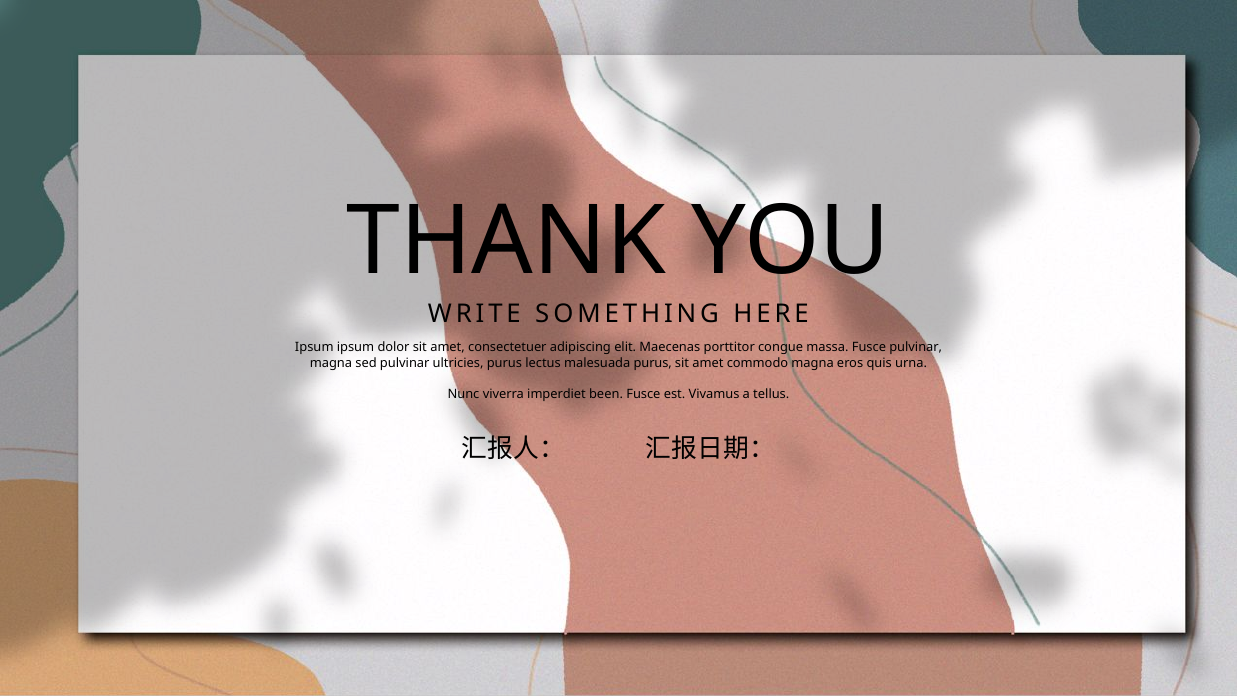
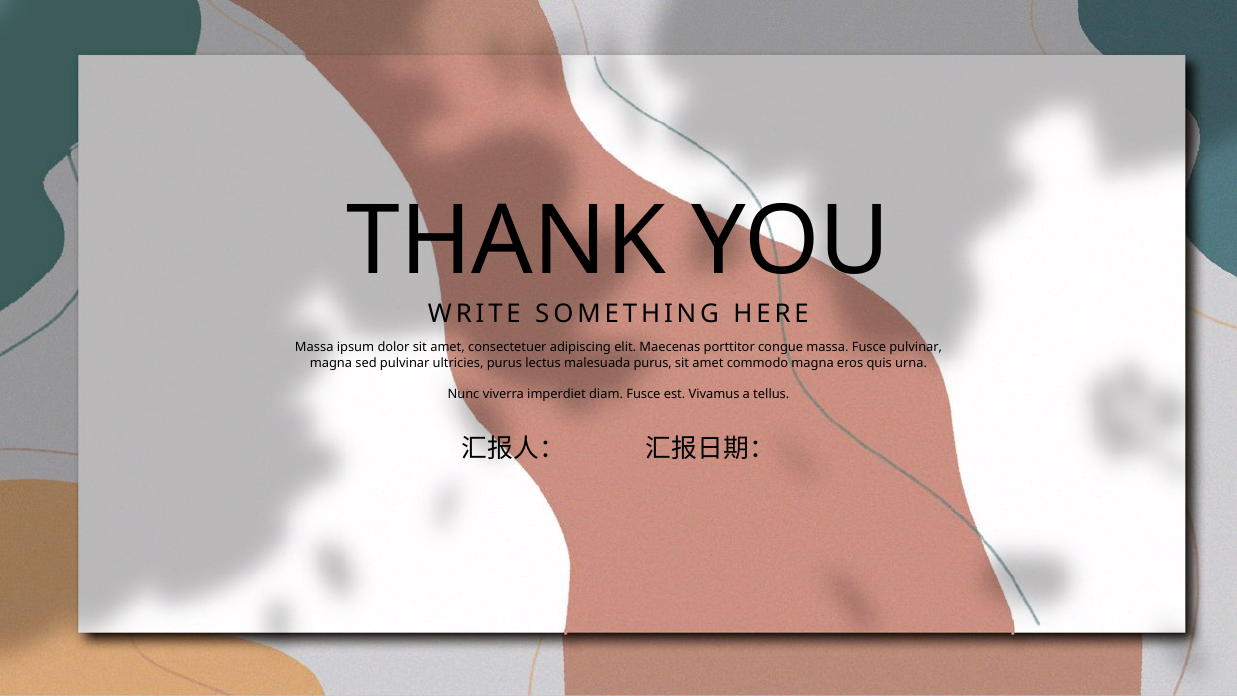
Ipsum: Ipsum -> Massa (314, 347)
been: been -> diam (606, 394)
